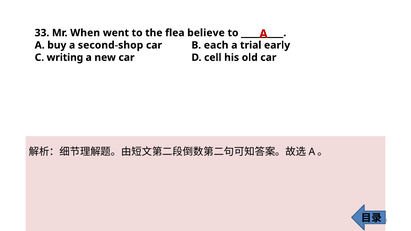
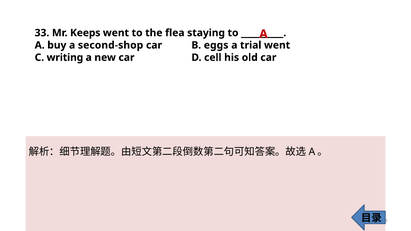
When: When -> Keeps (85, 33)
believe: believe -> staying (206, 33)
each: each -> eggs (216, 45)
trial early: early -> went (277, 45)
